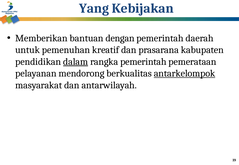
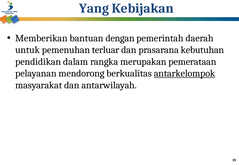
kreatif: kreatif -> terluar (106, 50)
kabupaten: kabupaten -> kebutuhan (202, 50)
dalam underline: present -> none (76, 62)
rangka pemerintah: pemerintah -> merupakan (143, 62)
